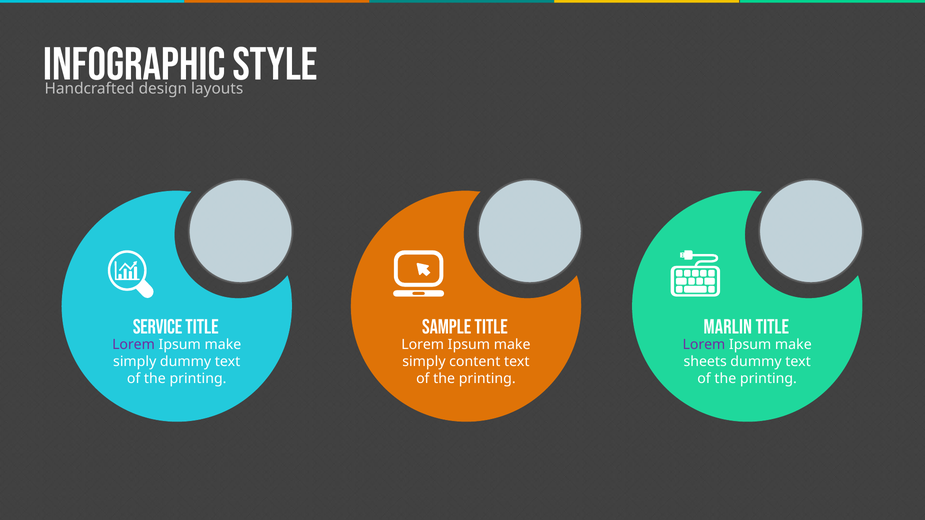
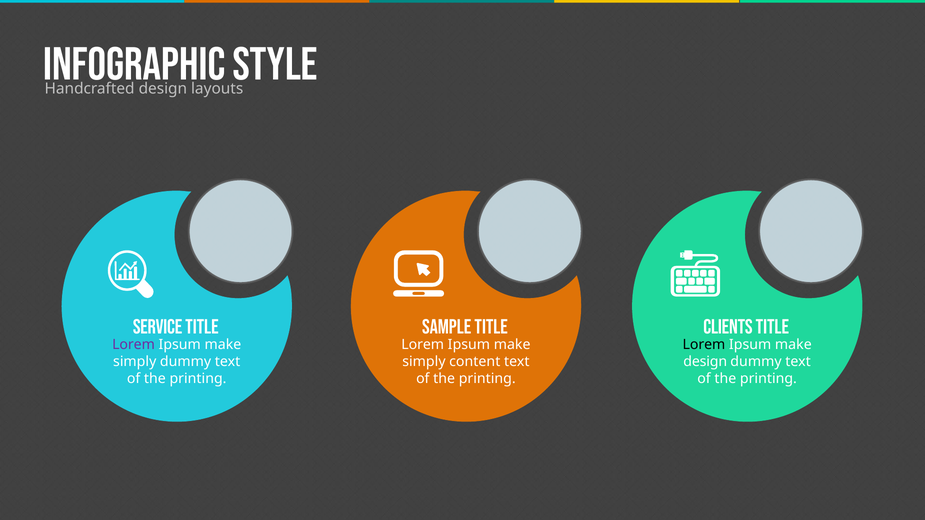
MARLIN: MARLIN -> CLIENTS (728, 327)
Lorem colour: purple -> black (704, 345)
sheets: sheets -> design (705, 362)
